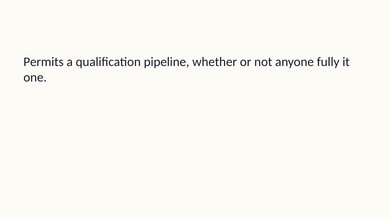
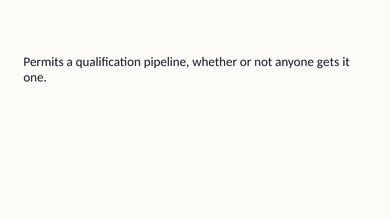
fully: fully -> gets (328, 62)
